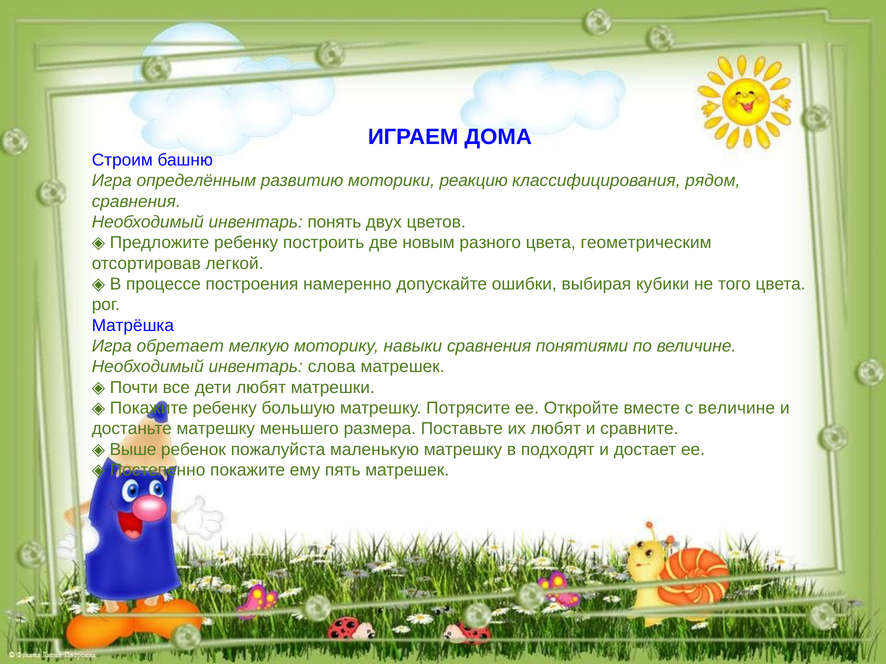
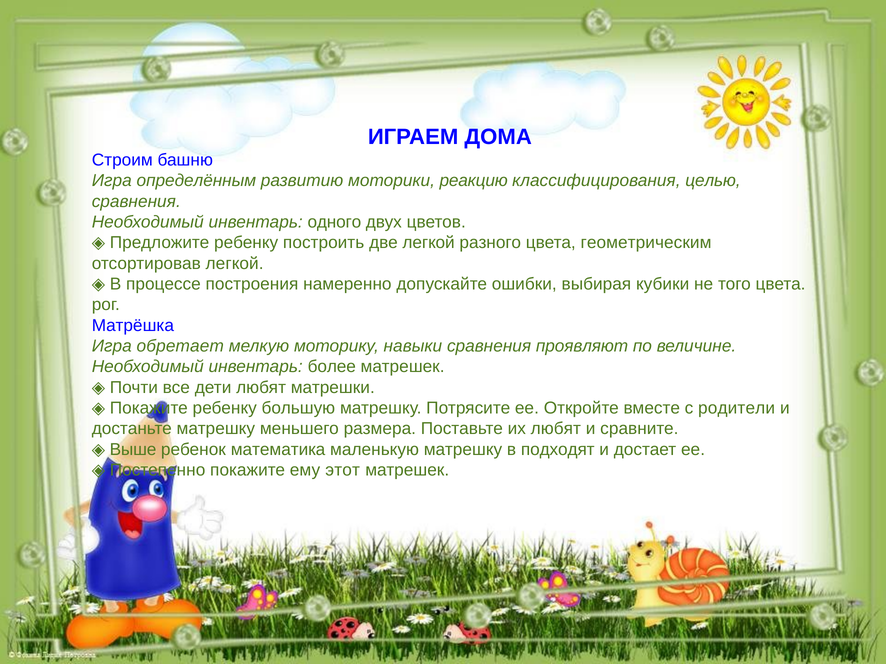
рядом: рядом -> целью (713, 181)
понять: понять -> одного (334, 222)
две новым: новым -> легкой (429, 243)
понятиями: понятиями -> проявляют (582, 346)
слова: слова -> более (332, 367)
с величине: величине -> родители (737, 408)
пожалуйста: пожалуйста -> математика (278, 450)
пять: пять -> этот (343, 470)
